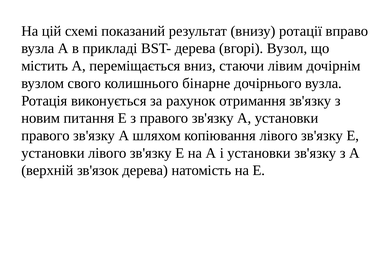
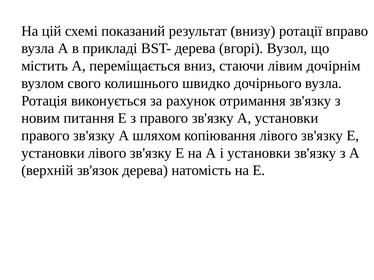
бінарне: бінарне -> швидко (206, 83)
